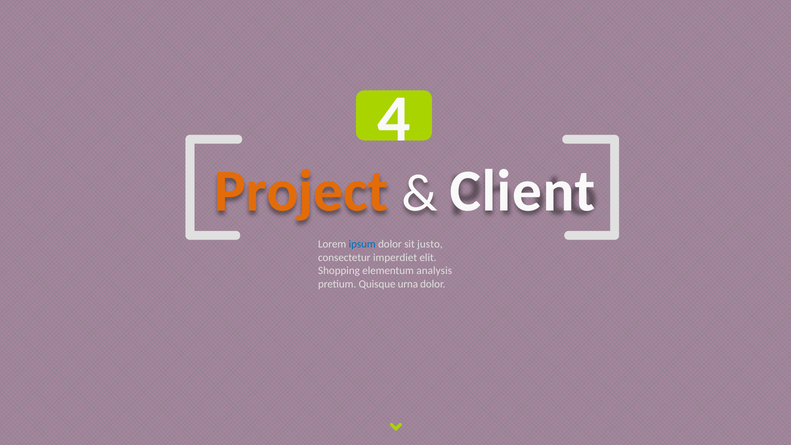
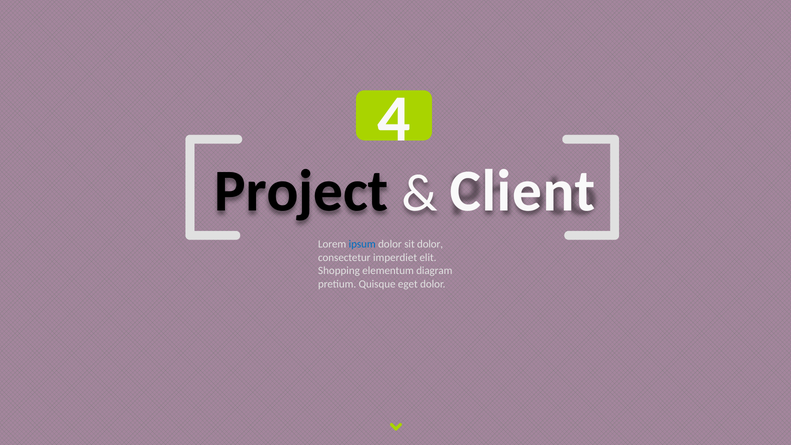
Project colour: orange -> black (301, 191)
sit justo: justo -> dolor (430, 244)
analysis: analysis -> diagram (434, 271)
urna: urna -> eget (408, 284)
